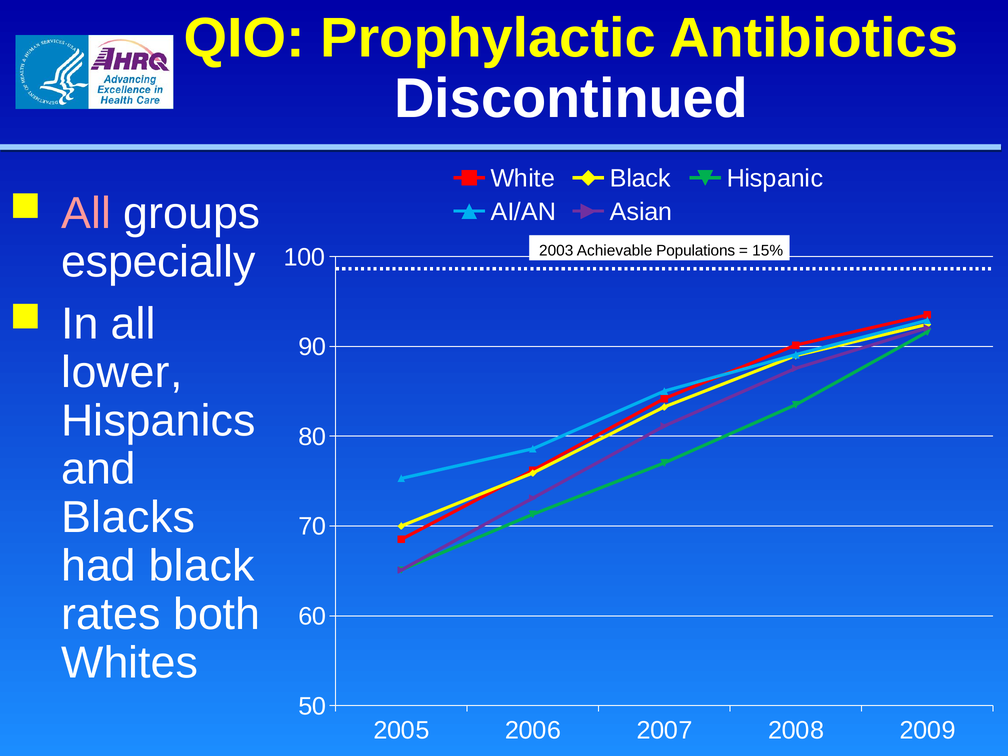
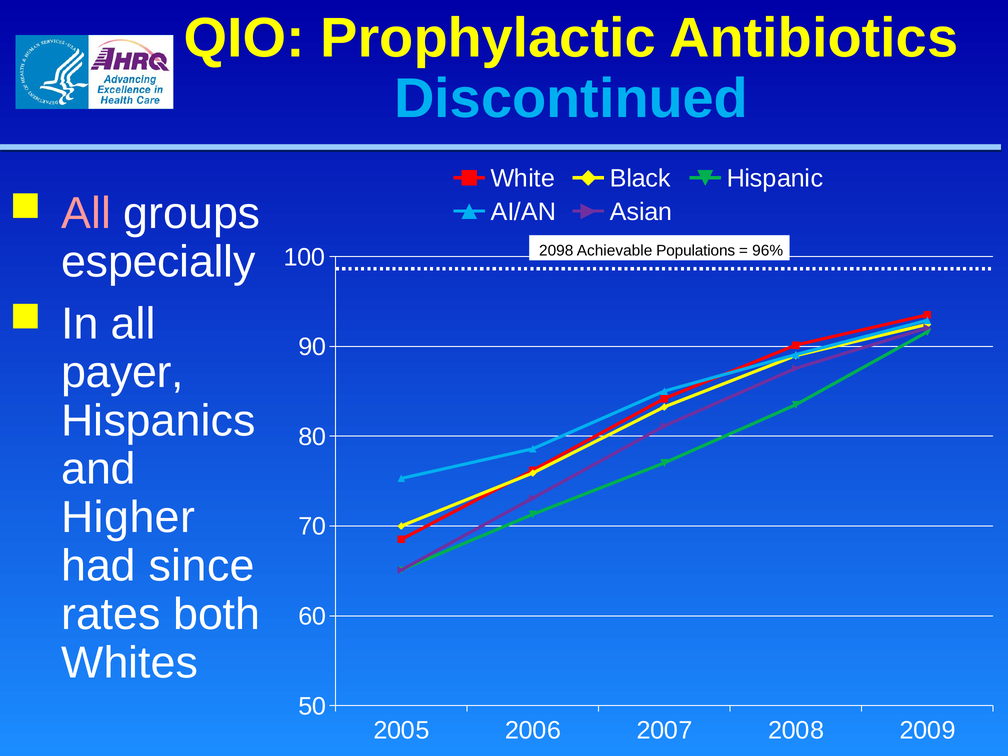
Discontinued colour: white -> light blue (571, 99)
2003: 2003 -> 2098 (556, 250)
15%: 15% -> 96% (768, 250)
lower: lower -> payer (122, 372)
Blacks: Blacks -> Higher (128, 518)
had black: black -> since (202, 566)
